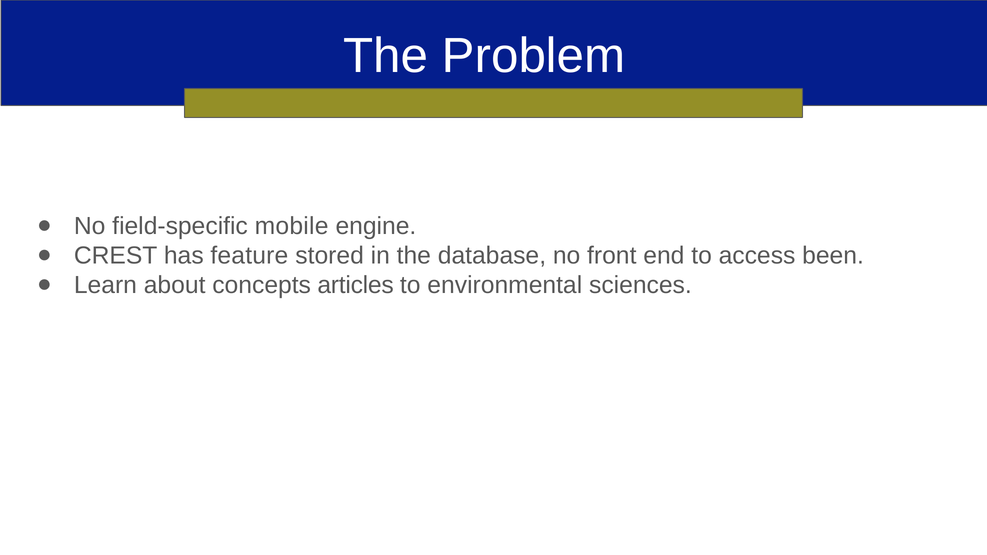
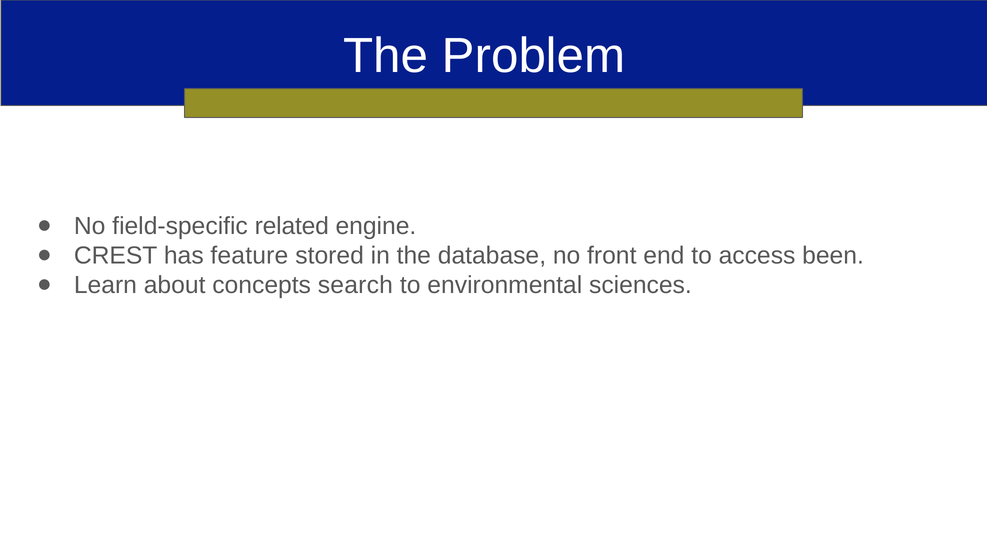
mobile: mobile -> related (292, 226)
articles: articles -> search (355, 285)
